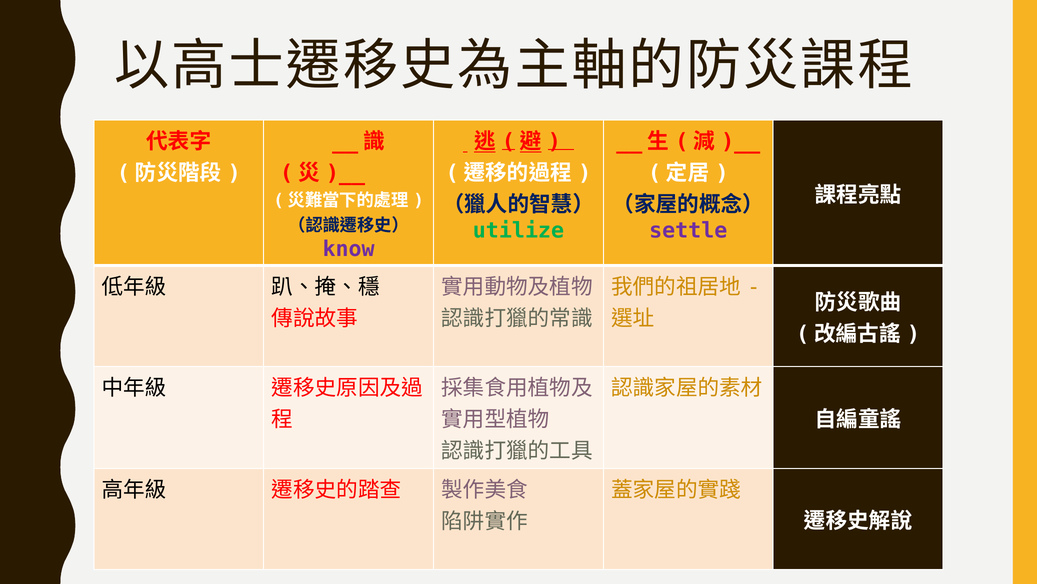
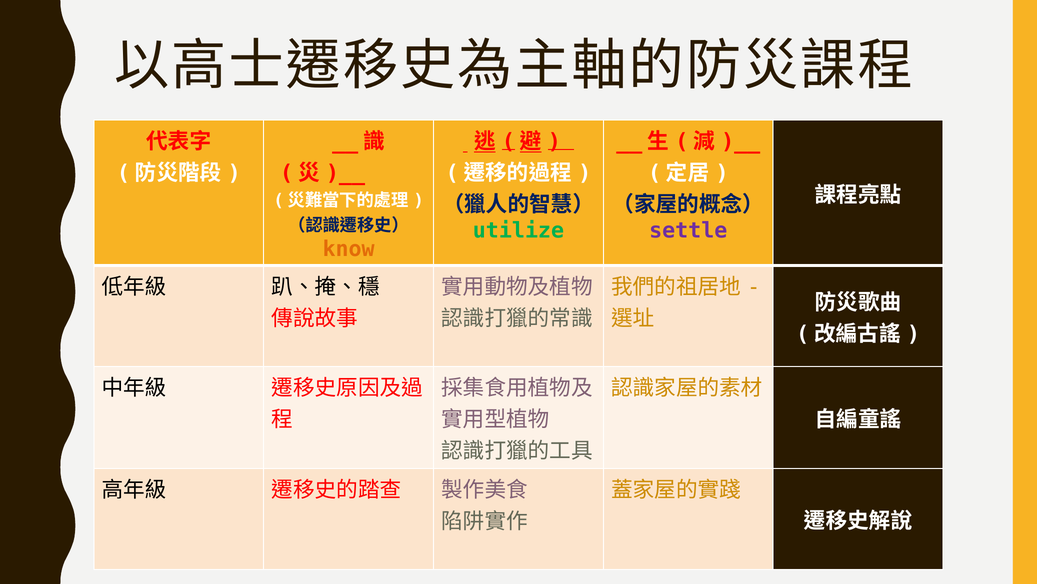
know colour: purple -> orange (349, 249)
